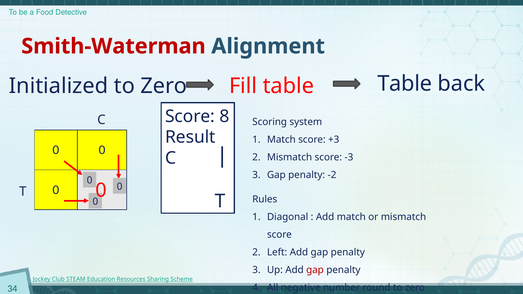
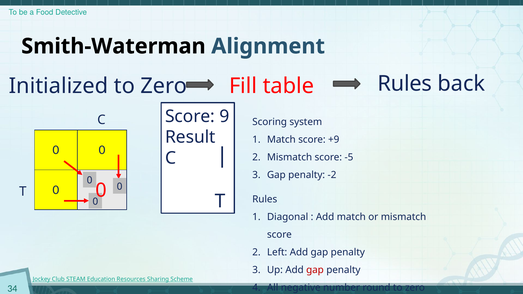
Smith-Waterman colour: red -> black (113, 46)
table Table: Table -> Rules (405, 84)
8: 8 -> 9 (224, 116)
+3: +3 -> +9 (334, 140)
-3: -3 -> -5 (349, 157)
